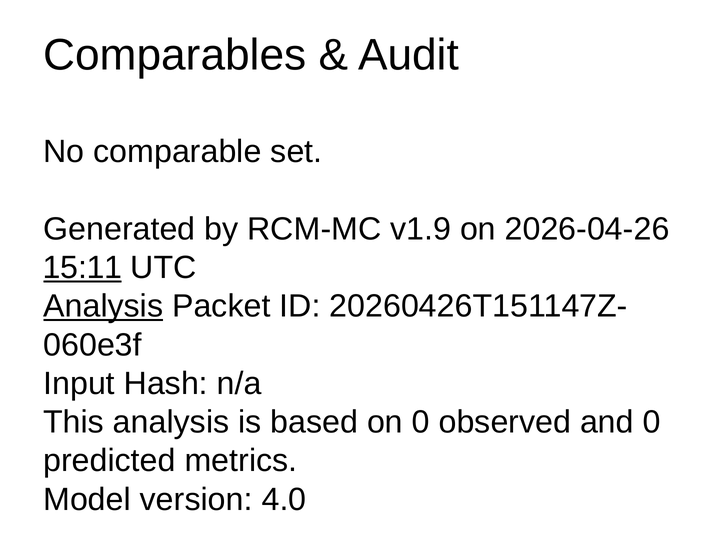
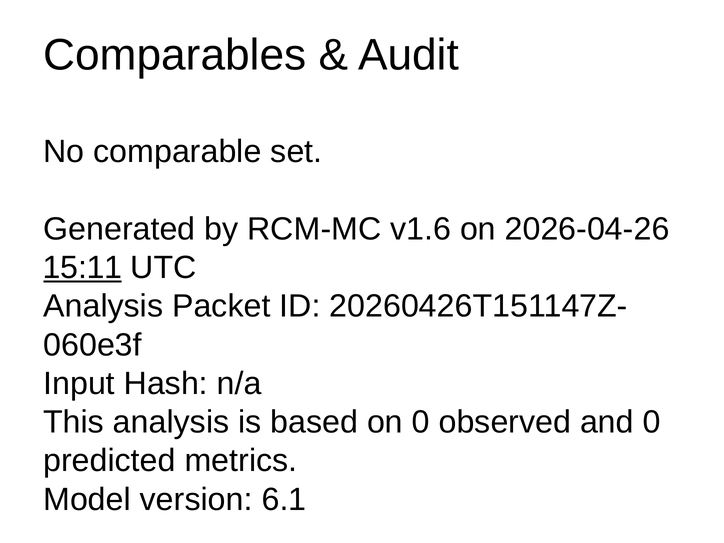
v1.9: v1.9 -> v1.6 (421, 229)
Analysis underline: present -> none (103, 306)
4.0: 4.0 -> 6.1 (284, 499)
